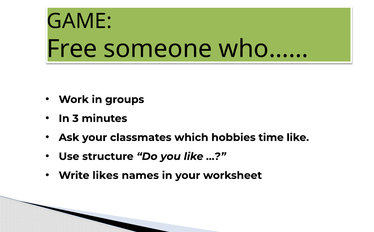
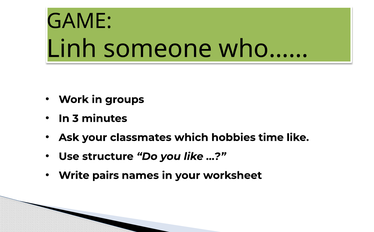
Free: Free -> Linh (72, 49)
likes: likes -> pairs (106, 176)
